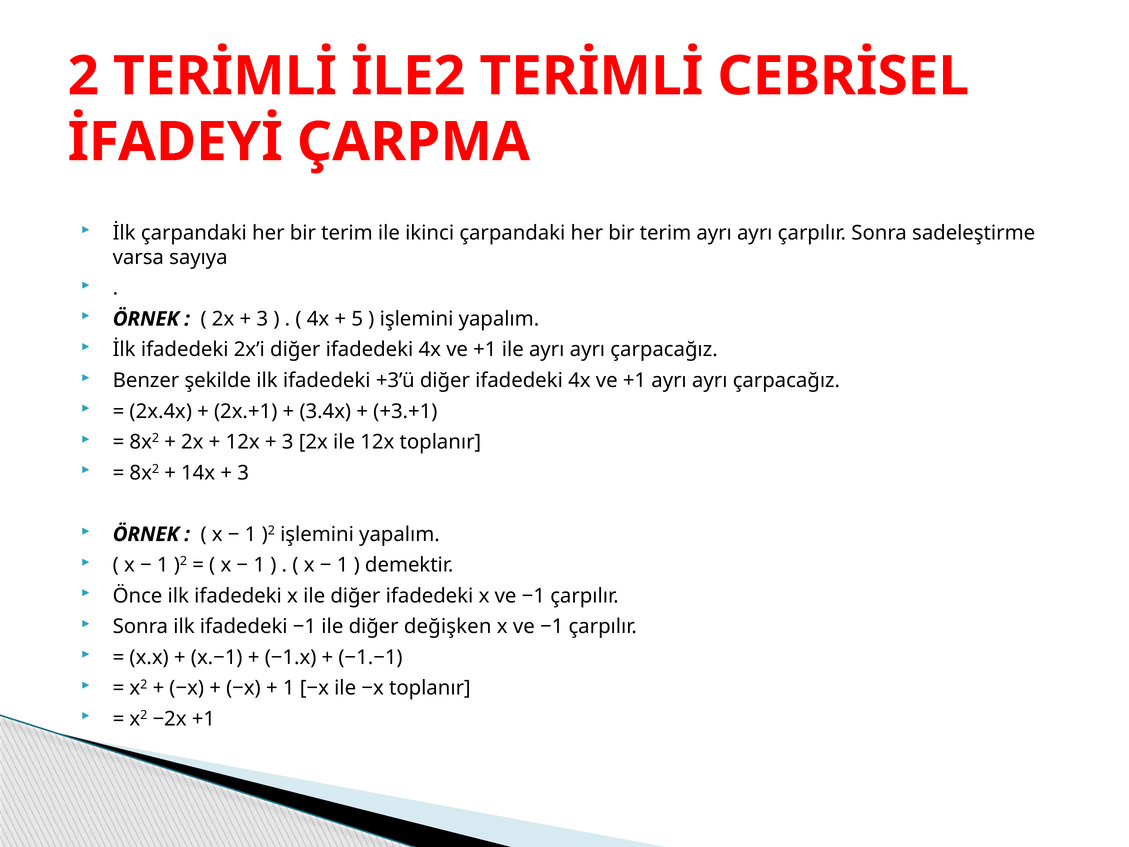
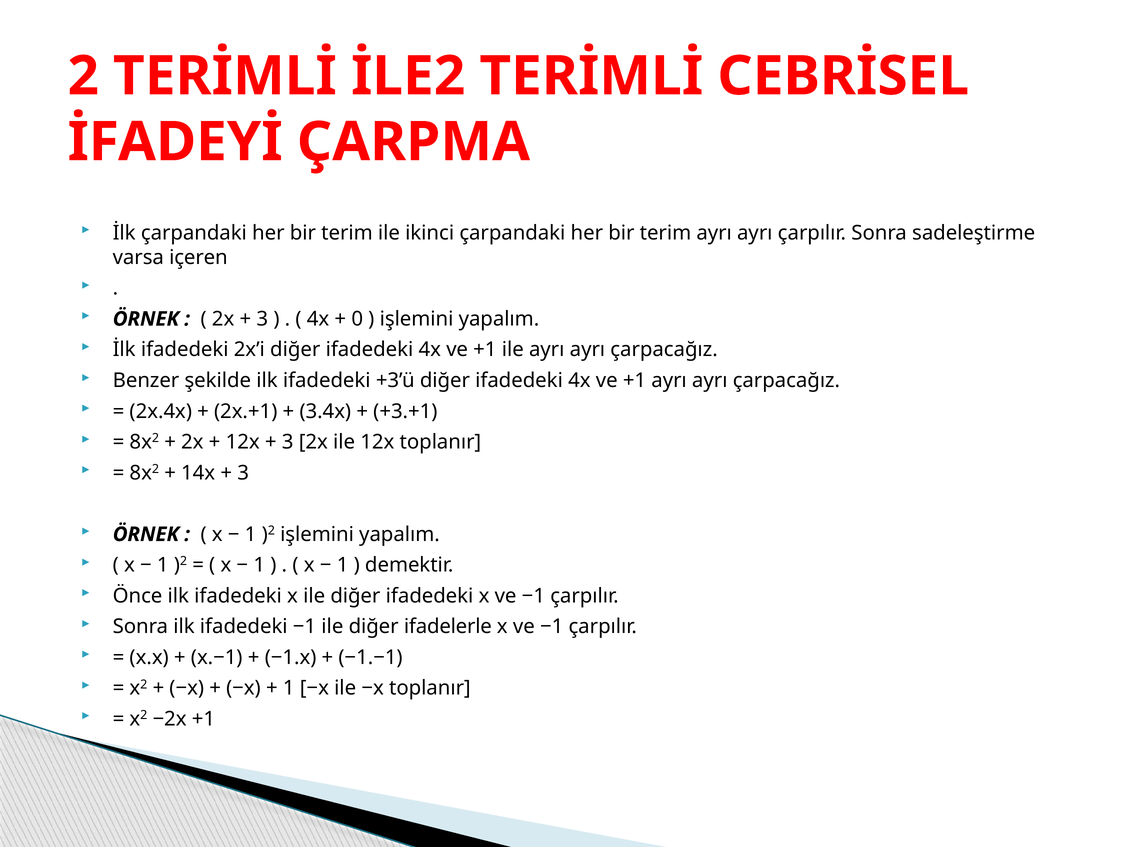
sayıya: sayıya -> içeren (198, 257)
5: 5 -> 0 (357, 319)
değişken: değişken -> ifadelerle (448, 626)
